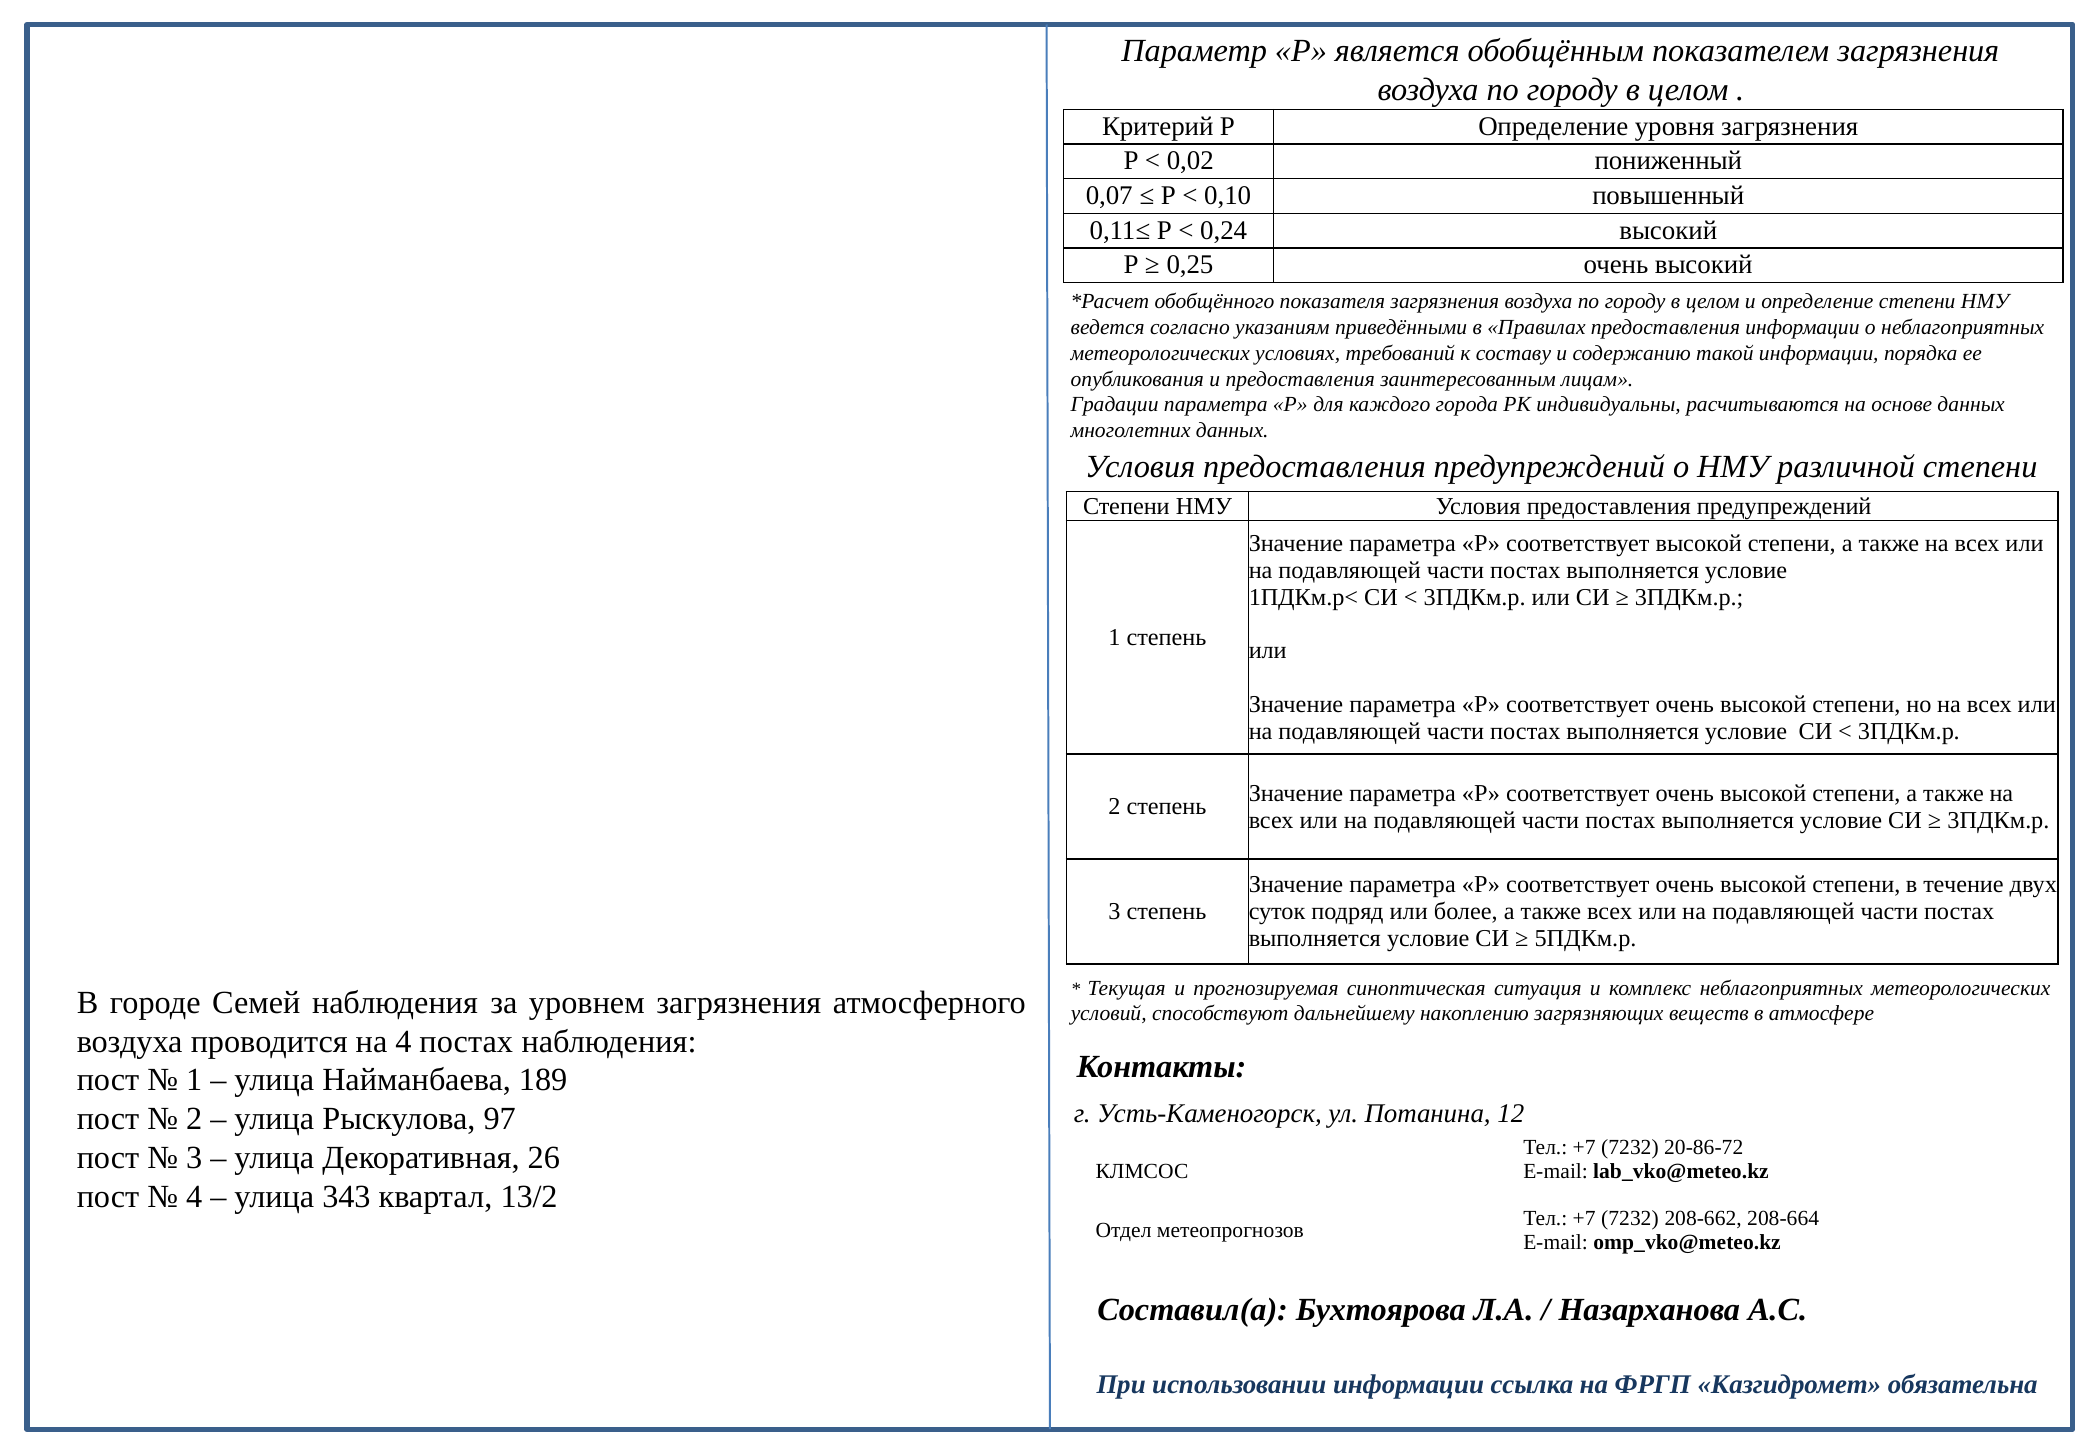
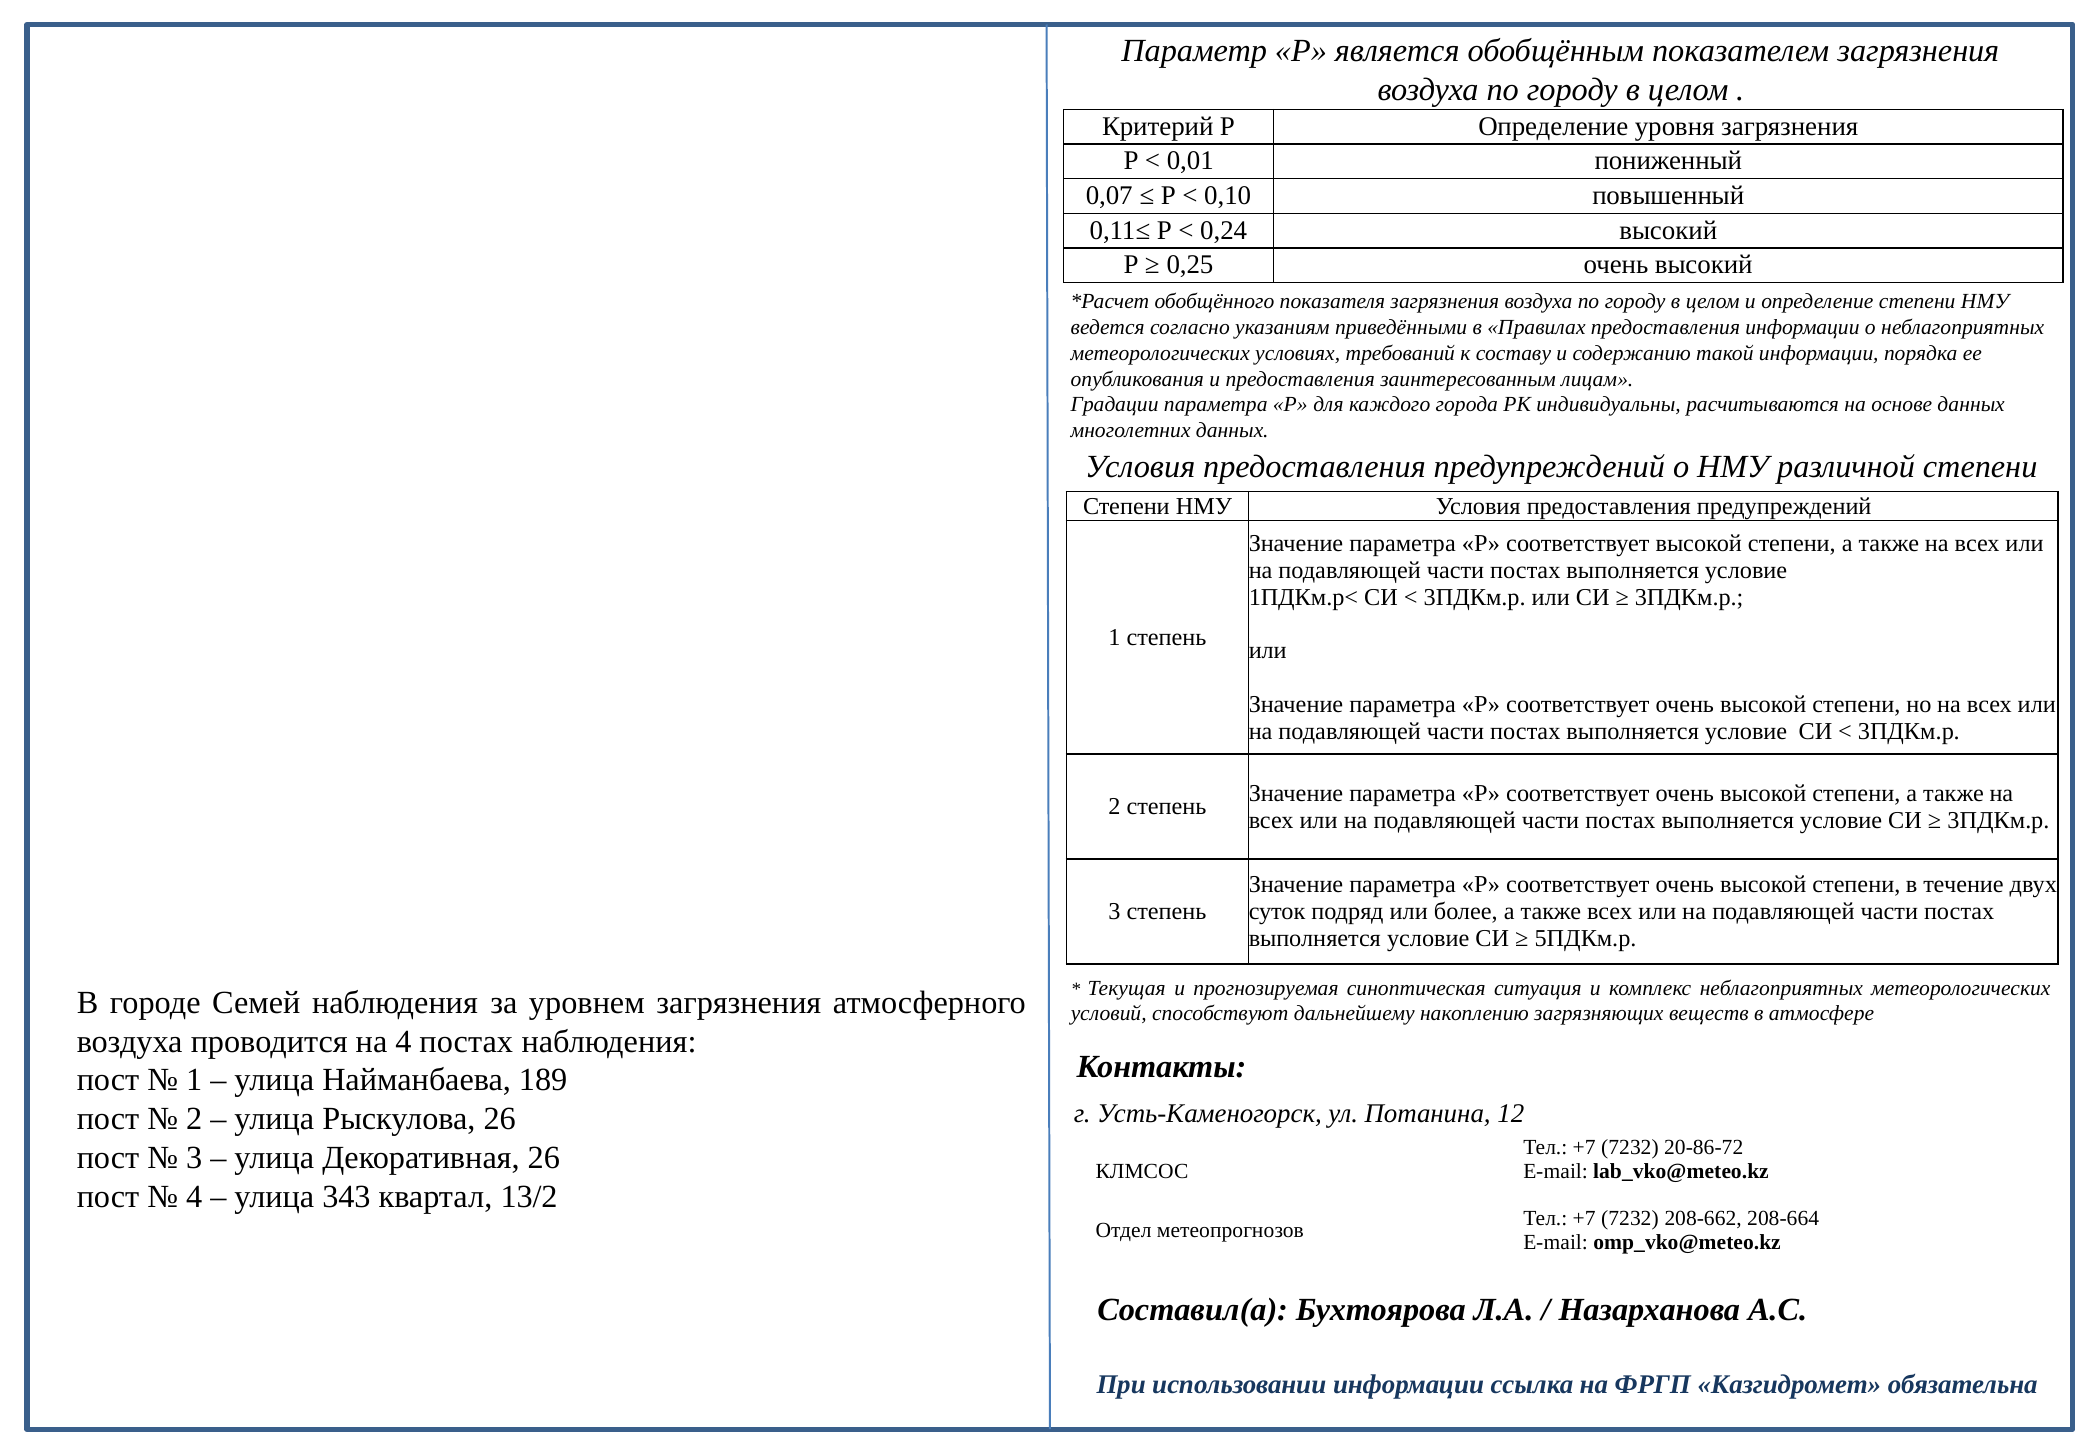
0,02: 0,02 -> 0,01 (1190, 161)
Рыскулова 97: 97 -> 26 (500, 1119)
